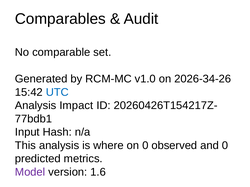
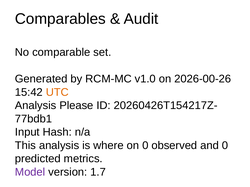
2026-34-26: 2026-34-26 -> 2026-00-26 (203, 79)
UTC colour: blue -> orange (57, 92)
Impact: Impact -> Please (76, 106)
1.6: 1.6 -> 1.7 (98, 172)
